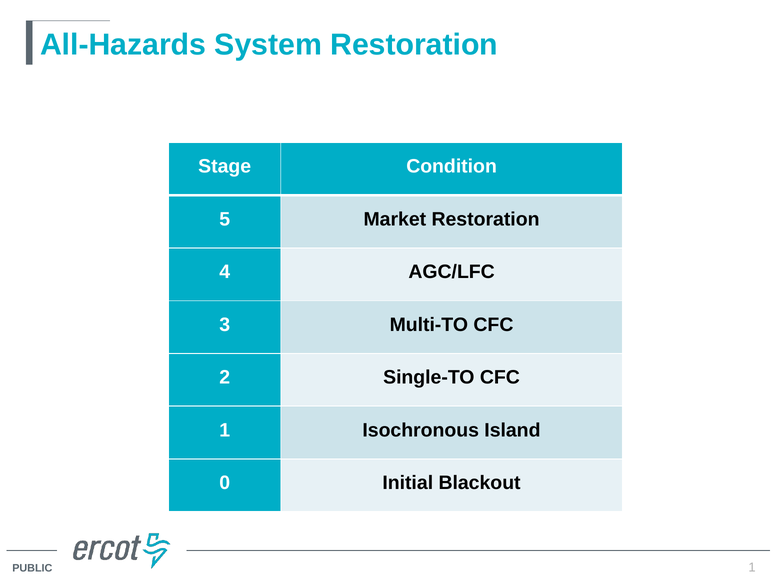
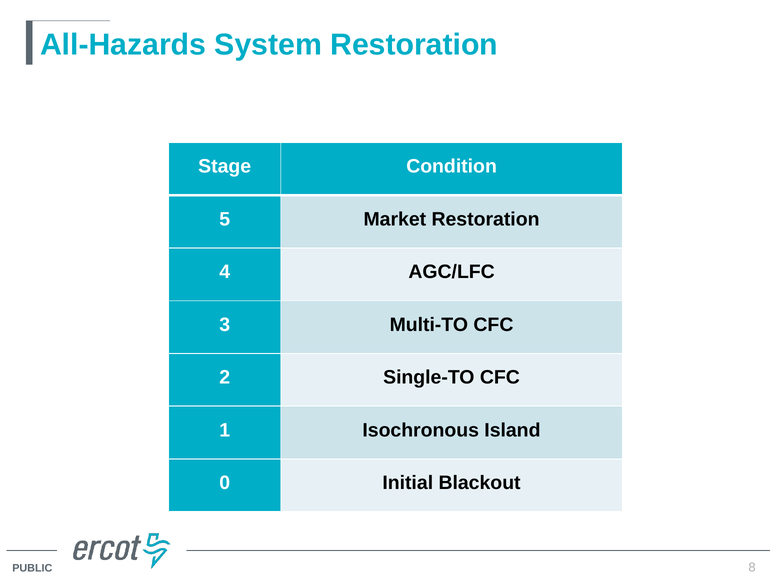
1: 1 -> 8 (752, 568)
